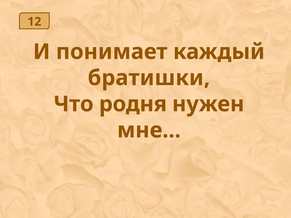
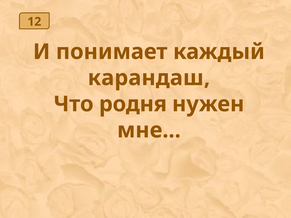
братишки: братишки -> карандаш (149, 78)
